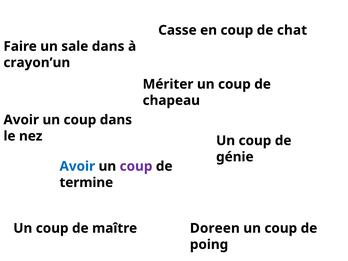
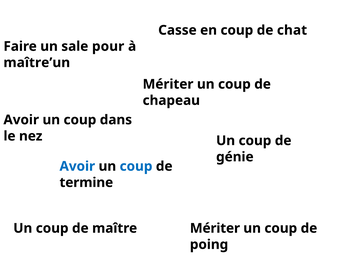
sale dans: dans -> pour (108, 46)
crayon’un: crayon’un -> maître’un (37, 63)
coup colour: purple -> blue (136, 166)
Doreen: Doreen -> Mériter (215, 228)
